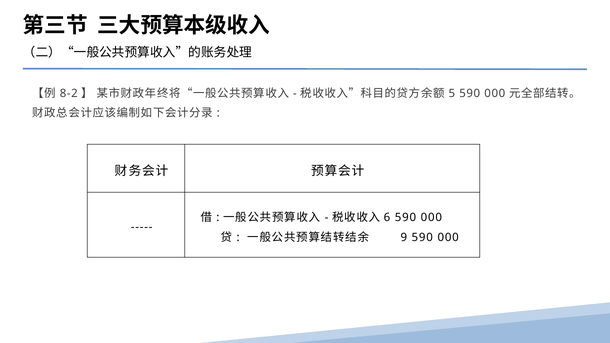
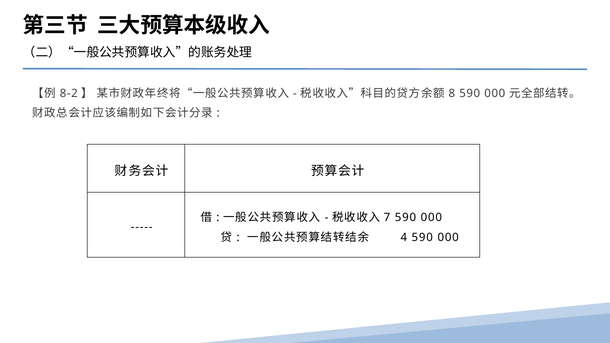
5: 5 -> 8 (452, 93)
6: 6 -> 7 (387, 218)
9: 9 -> 4 (404, 237)
